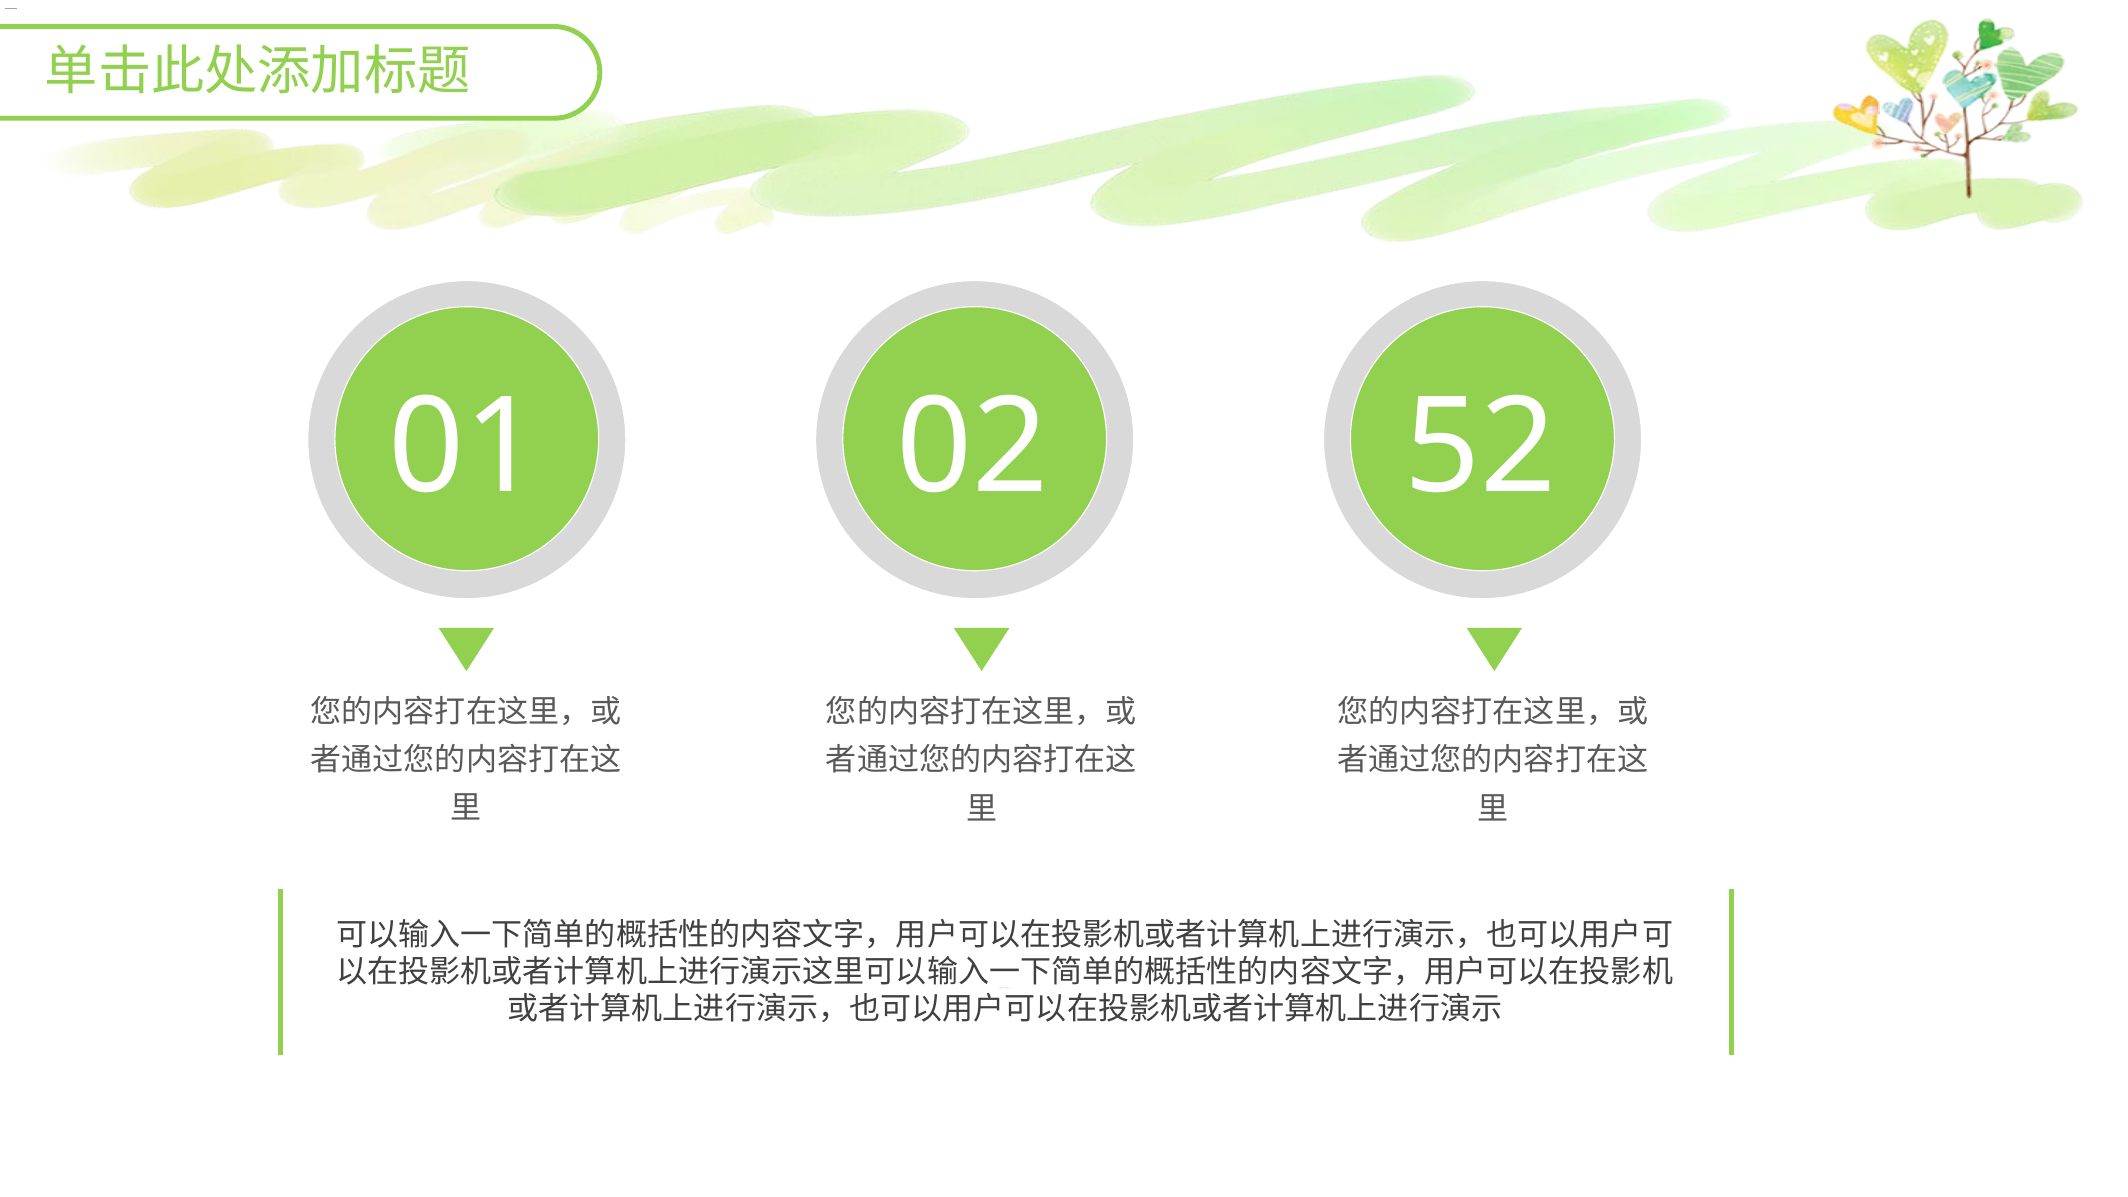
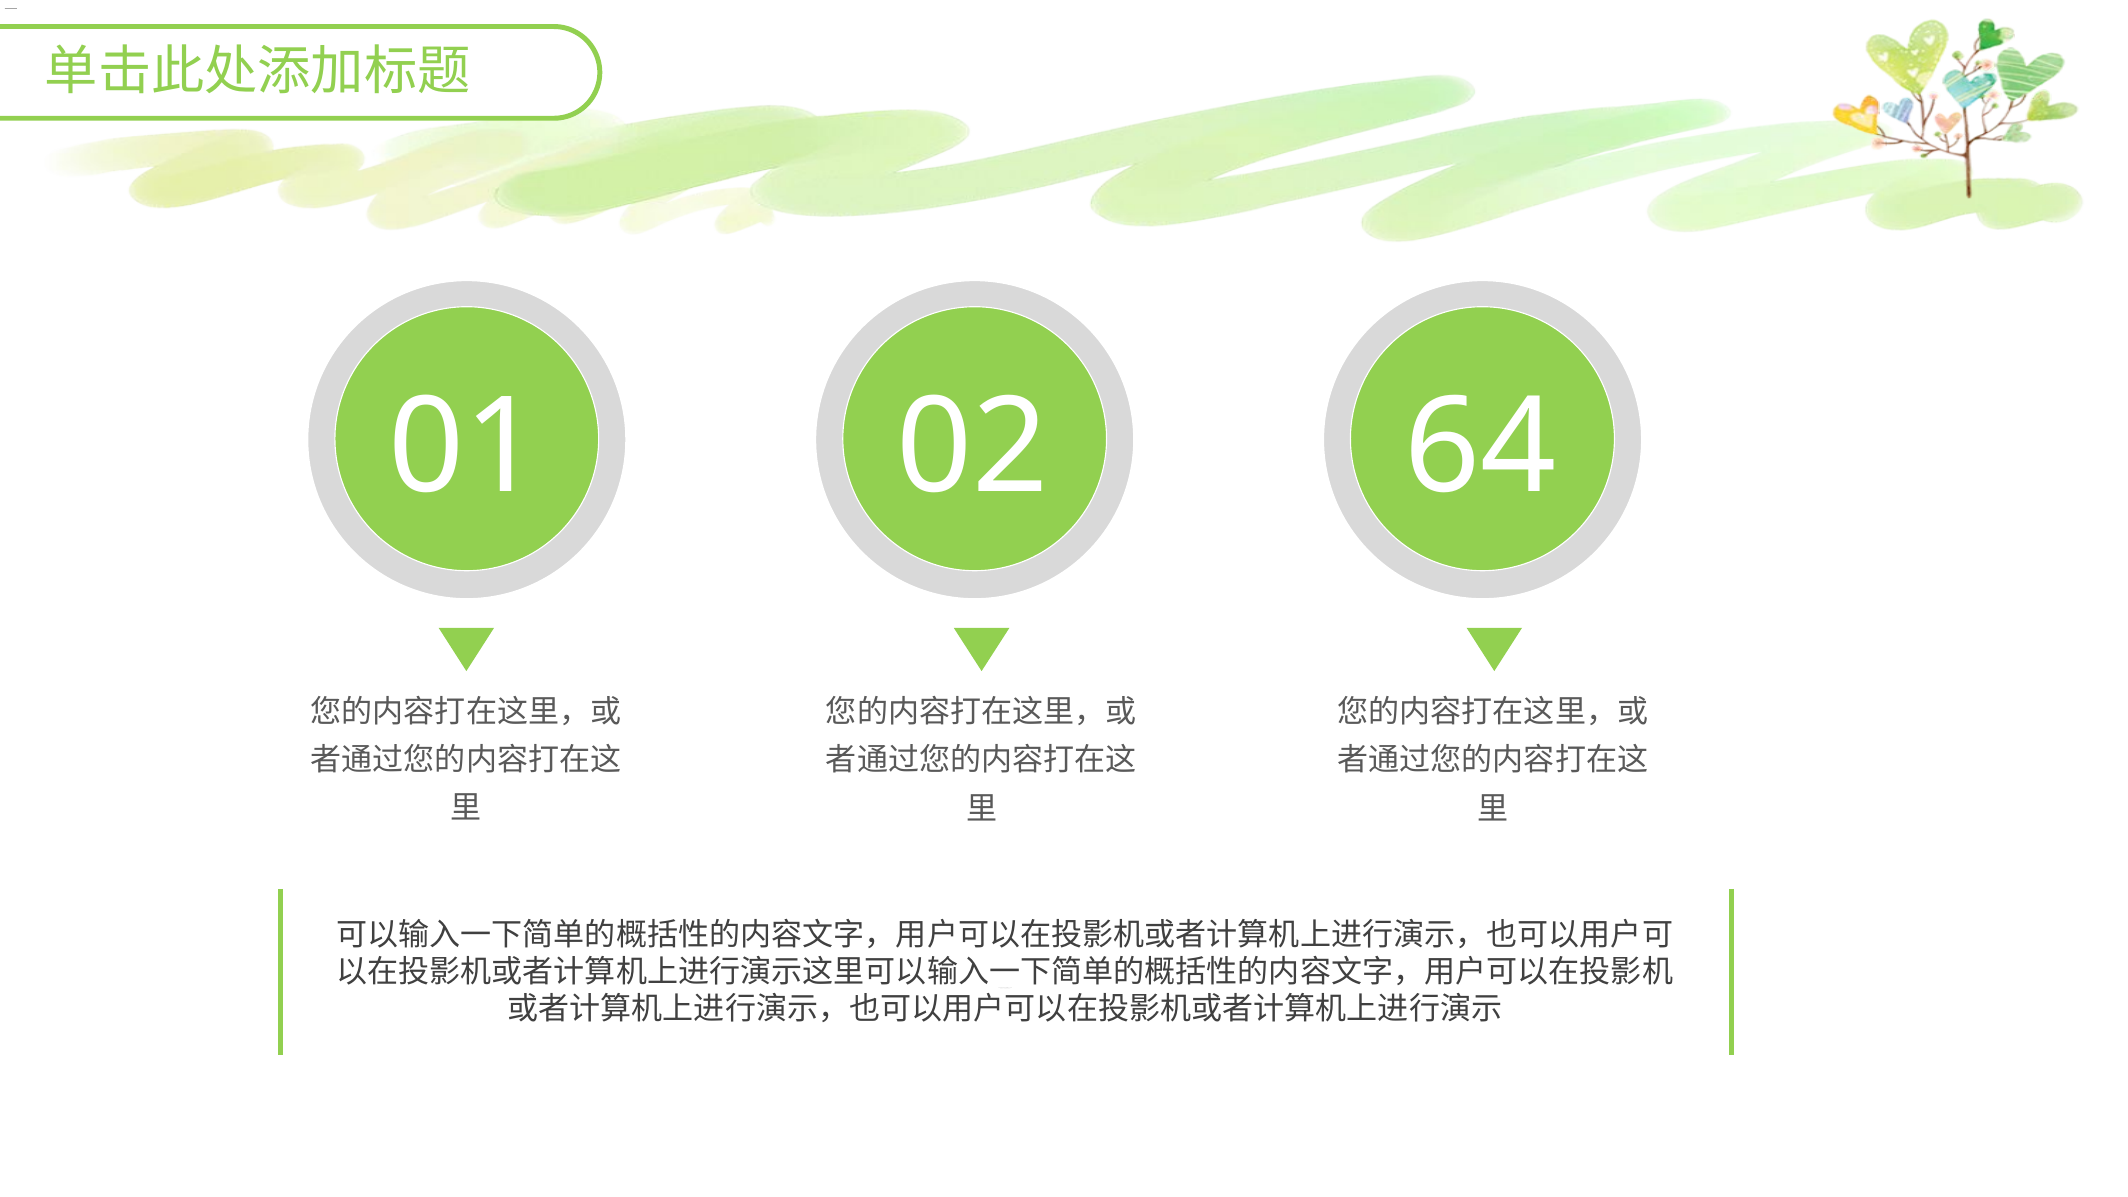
52: 52 -> 64 (1480, 447)
